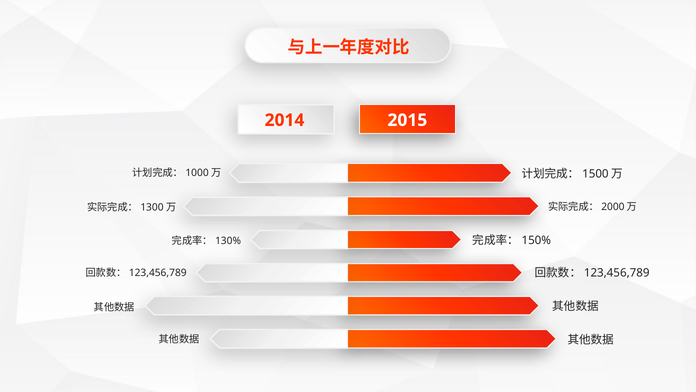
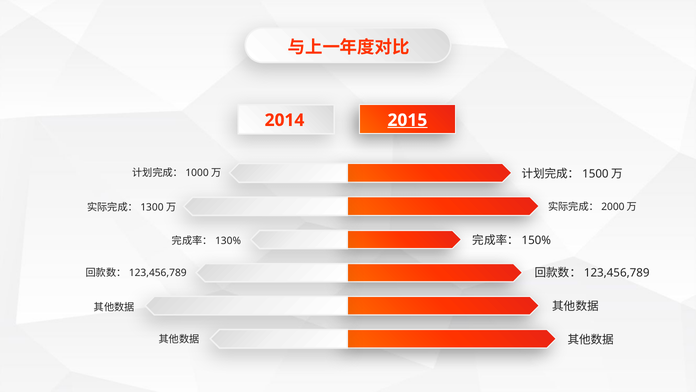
2015 underline: none -> present (407, 120)
